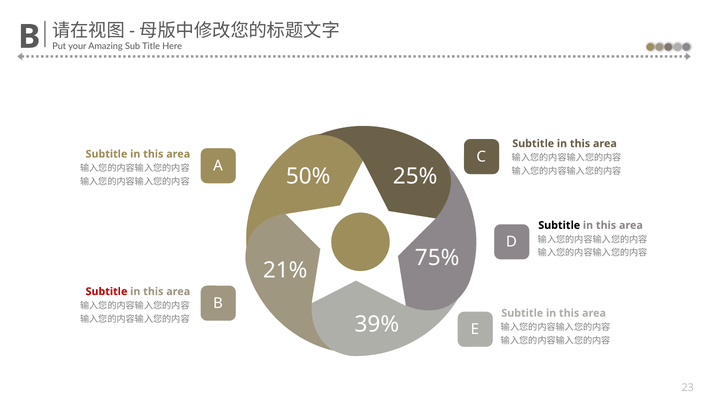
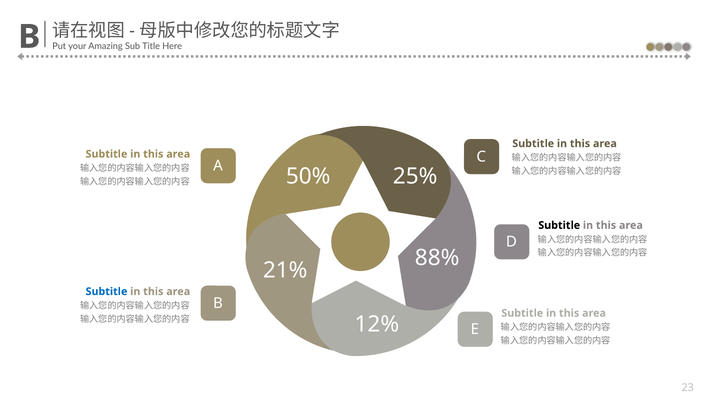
75%: 75% -> 88% (437, 257)
Subtitle colour: red -> blue (106, 291)
39%: 39% -> 12% (377, 324)
